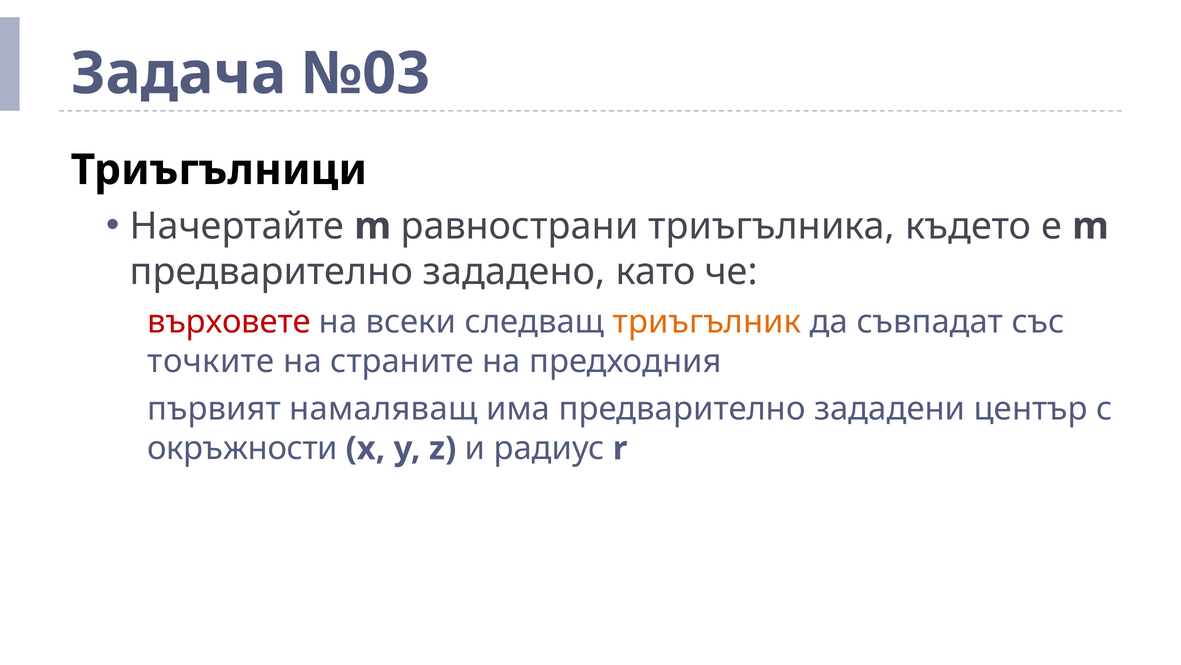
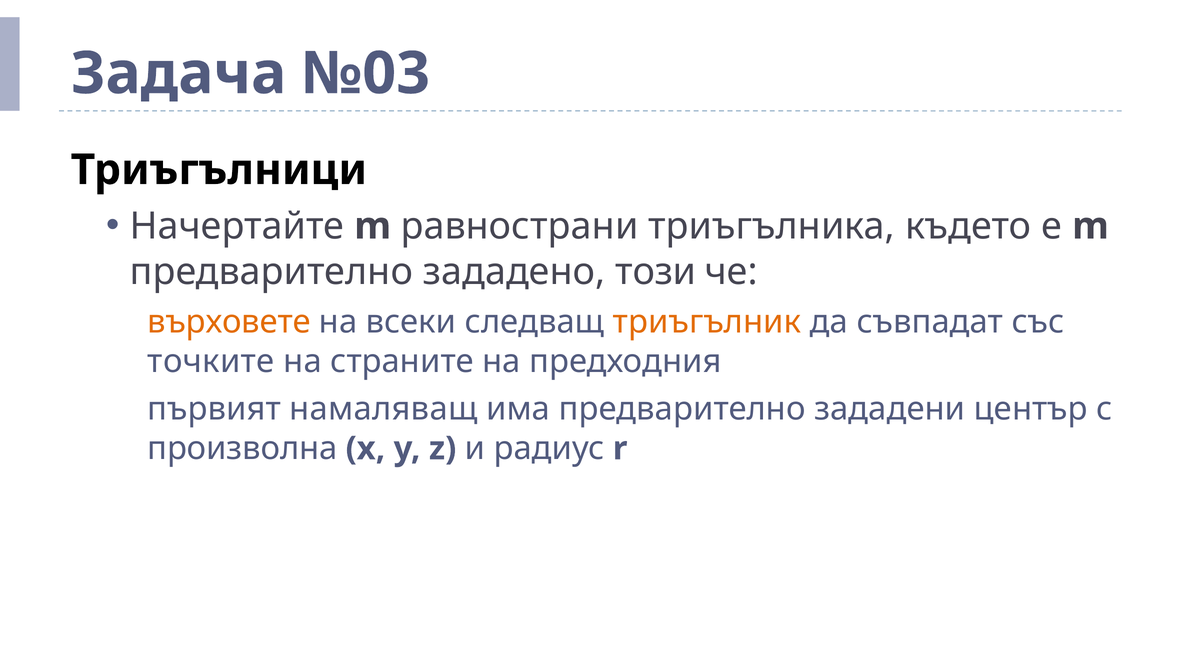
като: като -> този (656, 271)
върховете colour: red -> orange (229, 322)
окръжности: окръжности -> произволна (242, 448)
